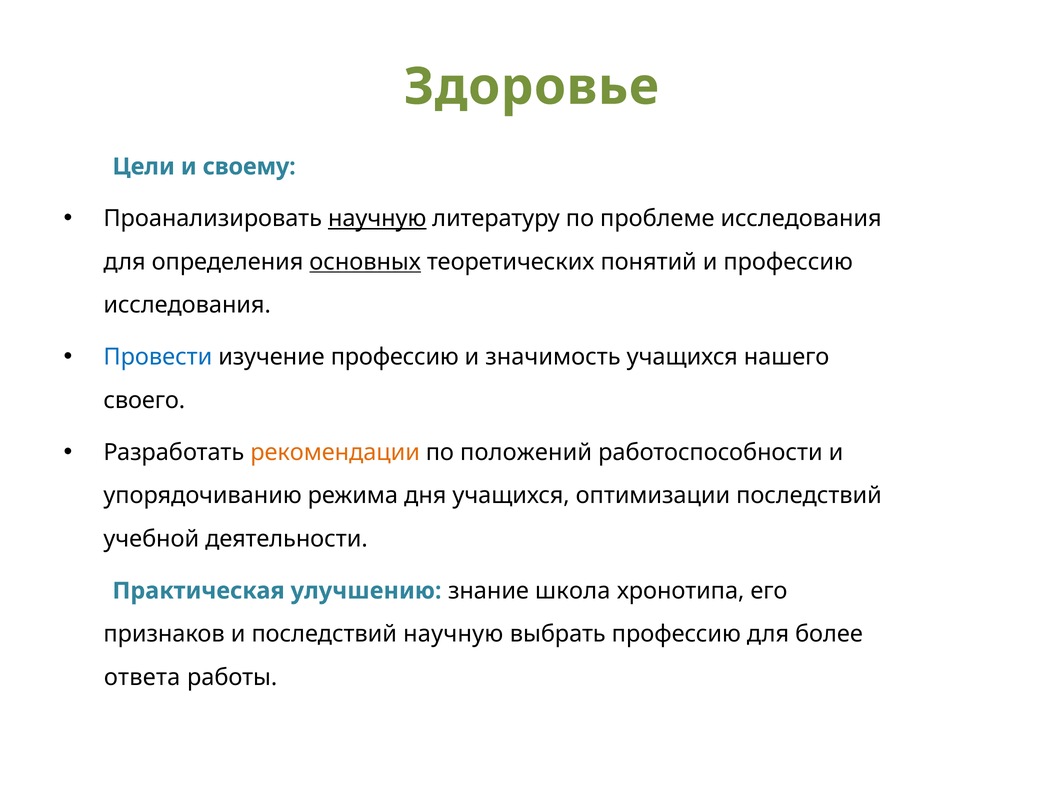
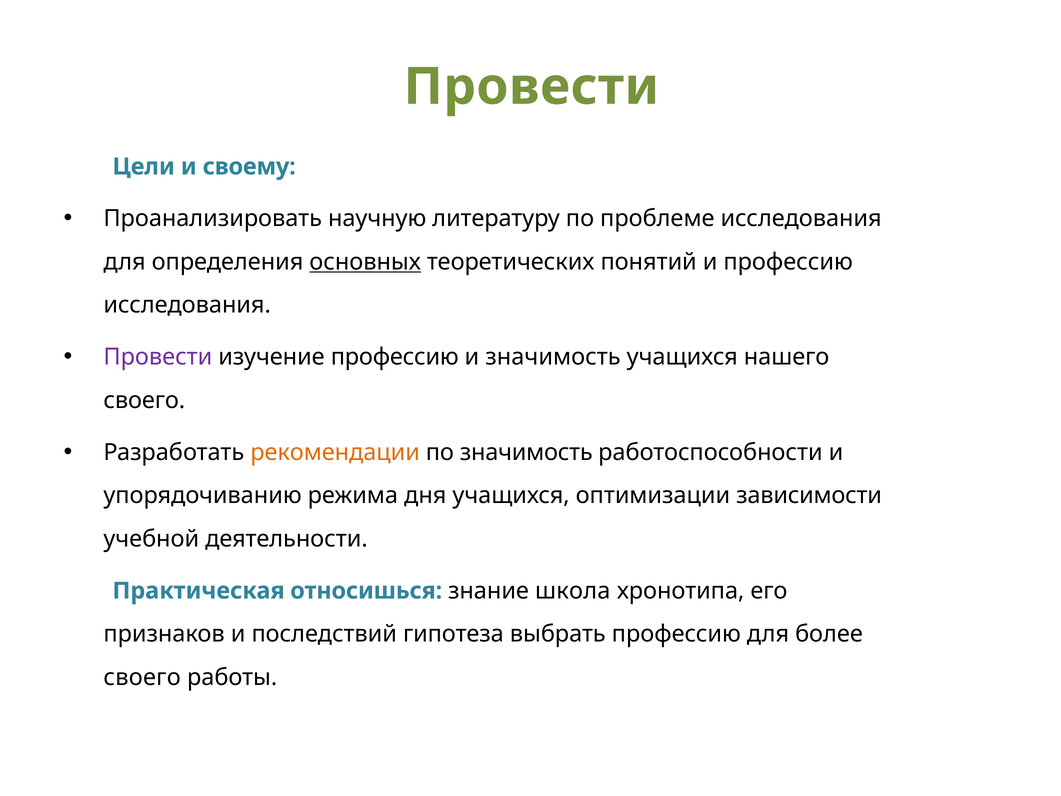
Здоровье: Здоровье -> Провести (531, 87)
научную underline: present -> none (377, 219)
Провести colour: blue -> purple (158, 357)
по положений: положений -> значимость (526, 452)
оптимизации последствий: последствий -> зависимости (809, 495)
улучшению: улучшению -> относишься (366, 591)
последствий научную: научную -> гипотеза (453, 634)
ответа: ответа -> своего (142, 677)
